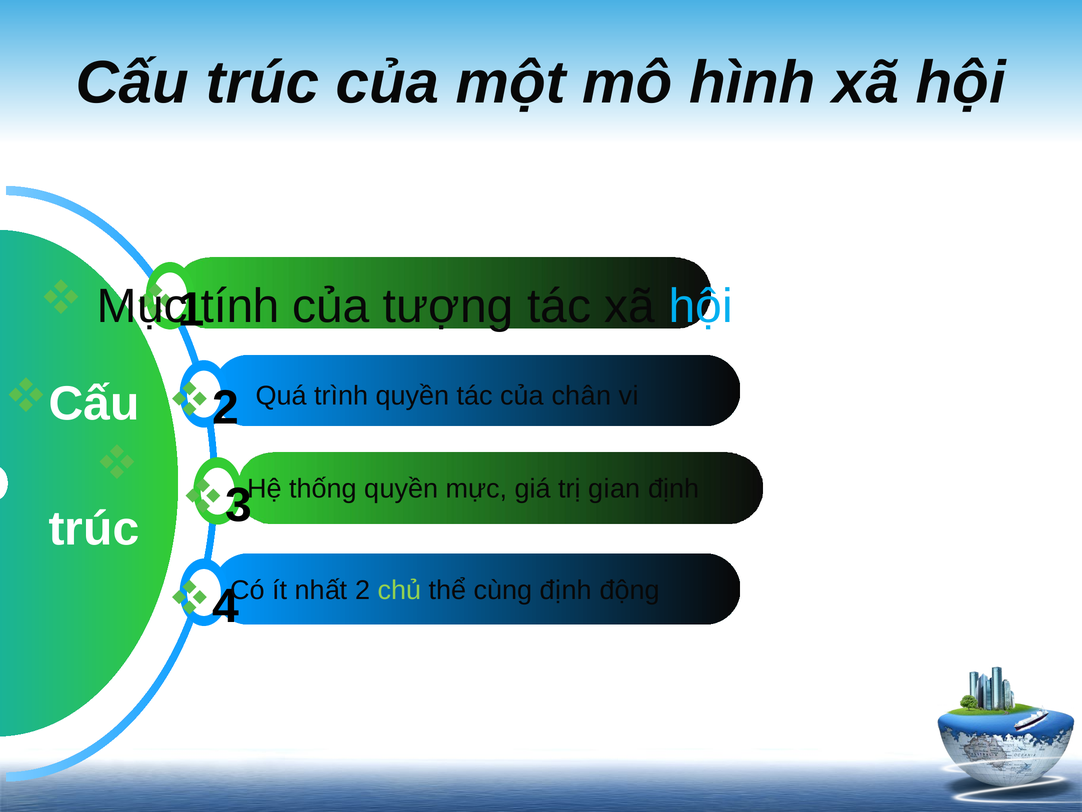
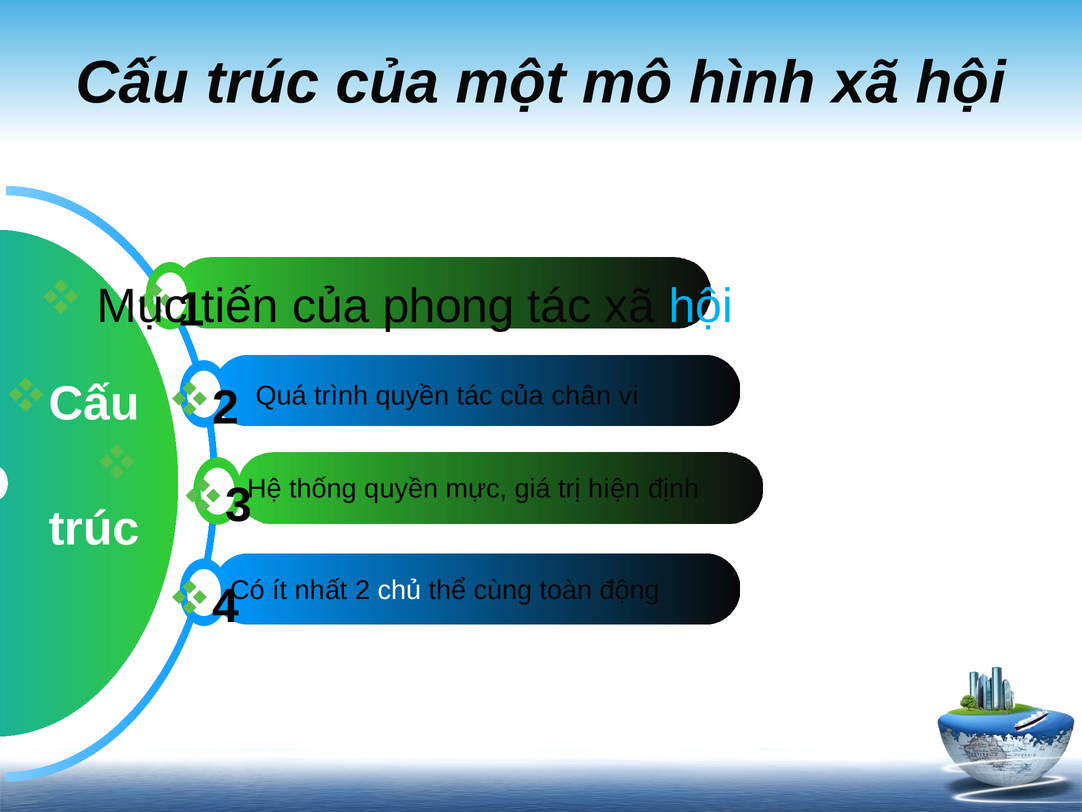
tính: tính -> tiến (240, 306)
tượng: tượng -> phong (448, 306)
gian: gian -> hiện (614, 488)
chủ colour: light green -> white (399, 590)
cùng định: định -> toàn (566, 590)
